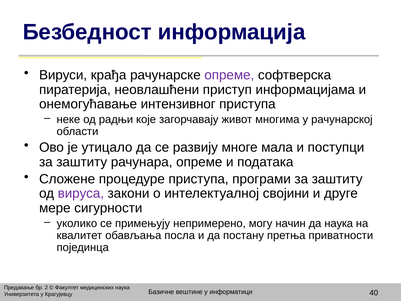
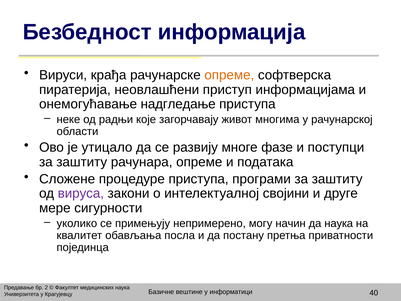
опреме colour: purple -> orange (229, 75)
интензивног: интензивног -> надгледање (178, 104)
мала: мала -> фазе (277, 147)
